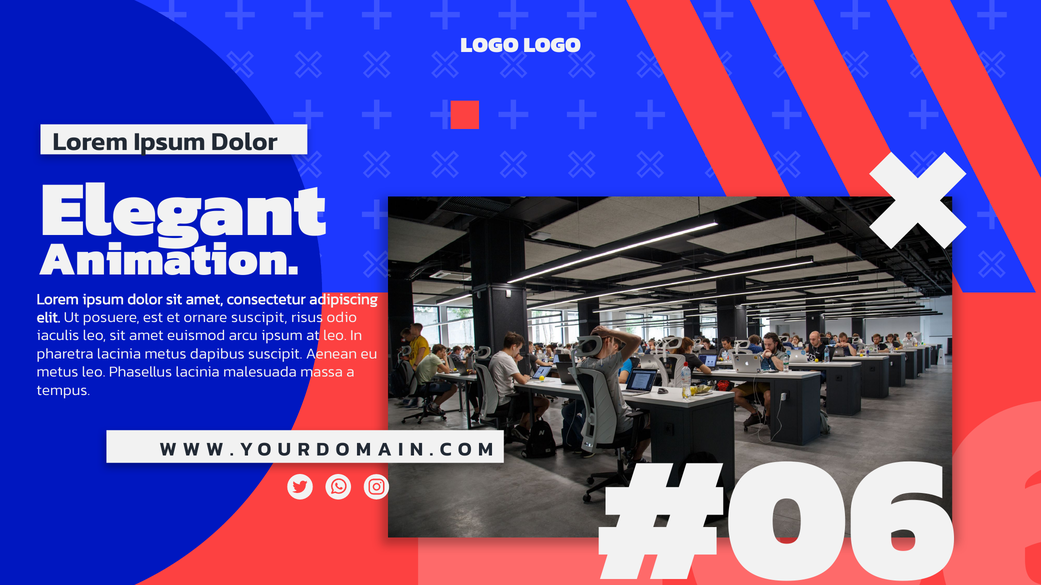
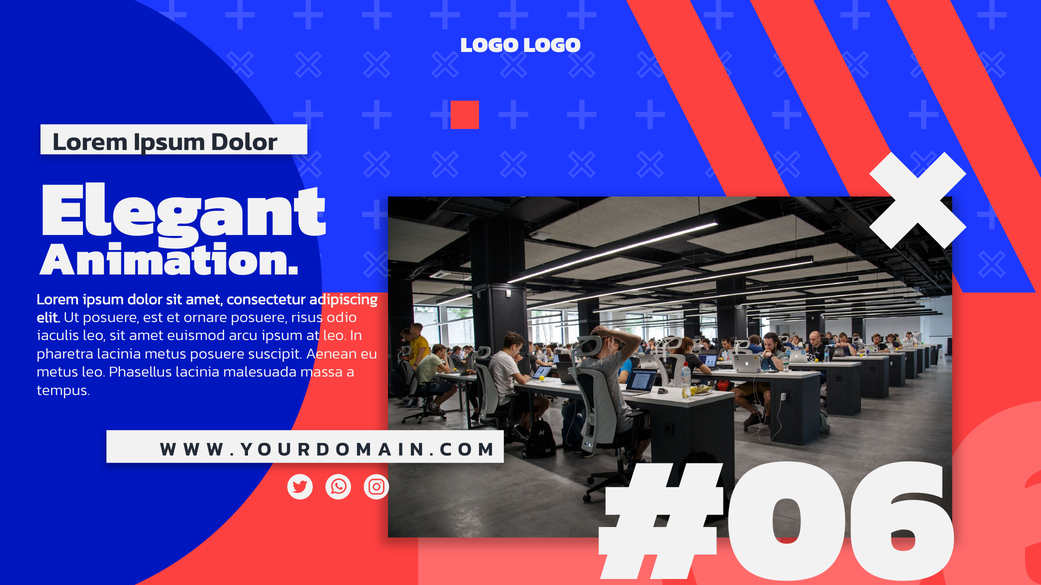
ornare suscipit: suscipit -> posuere (259, 318)
metus dapibus: dapibus -> posuere (217, 354)
